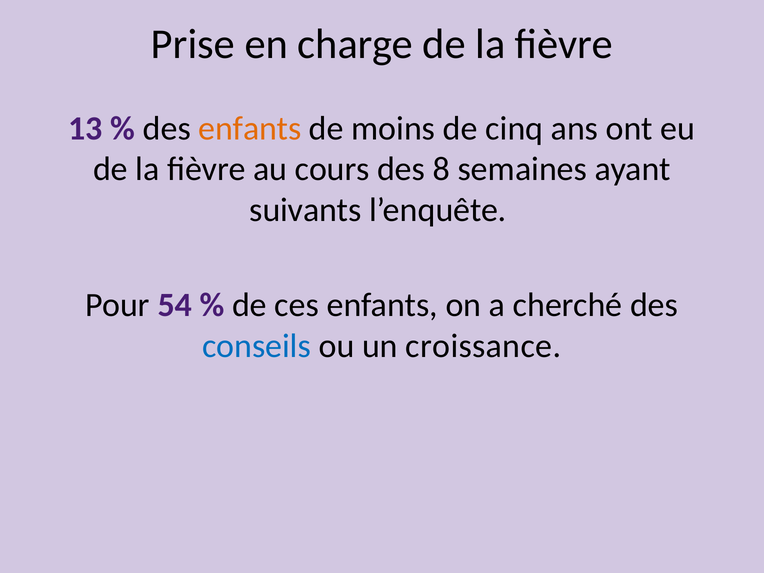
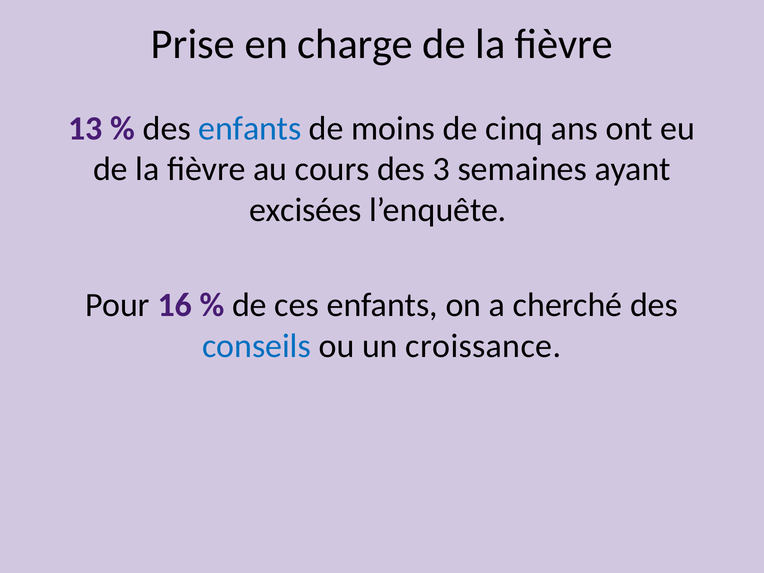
enfants colour: orange -> blue (250, 128)
8: 8 -> 3 (441, 169)
suivants: suivants -> excisées (305, 210)
54: 54 -> 16 (175, 305)
